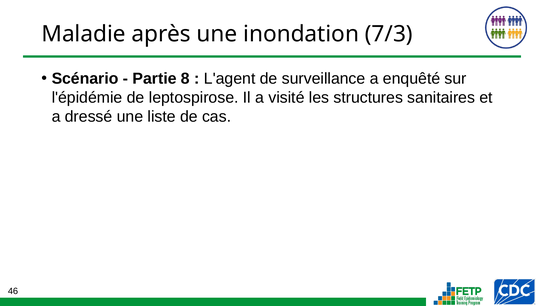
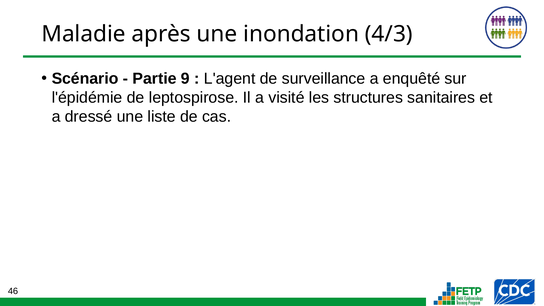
7/3: 7/3 -> 4/3 (389, 34)
8: 8 -> 9 (185, 79)
